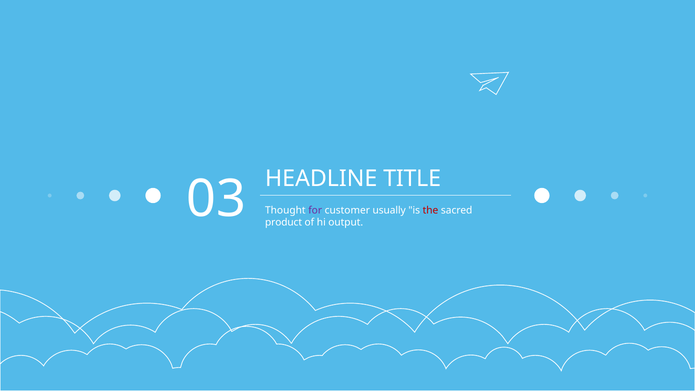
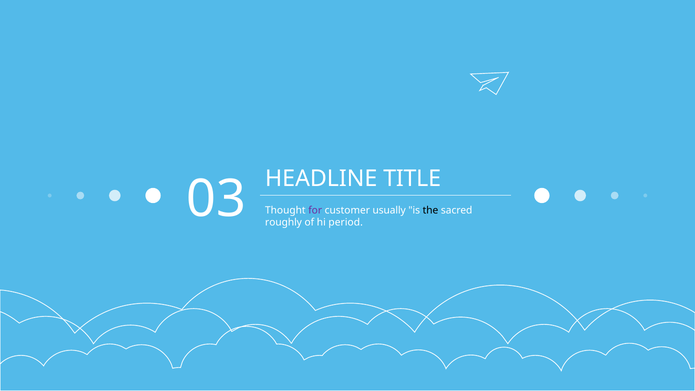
the colour: red -> black (430, 210)
product: product -> roughly (284, 222)
output: output -> period (346, 222)
